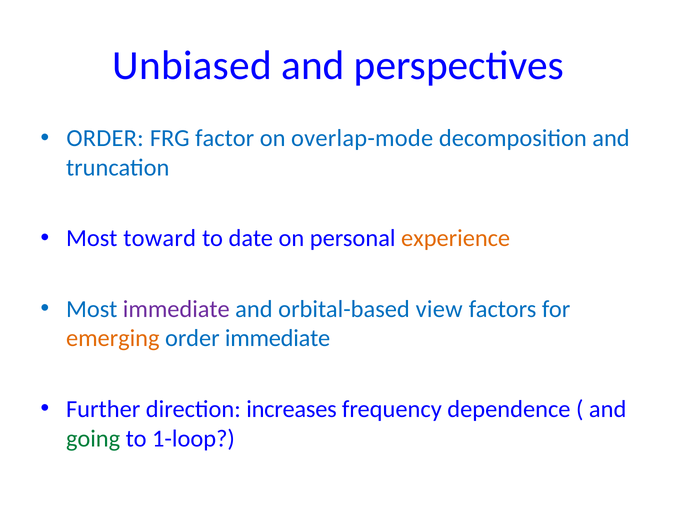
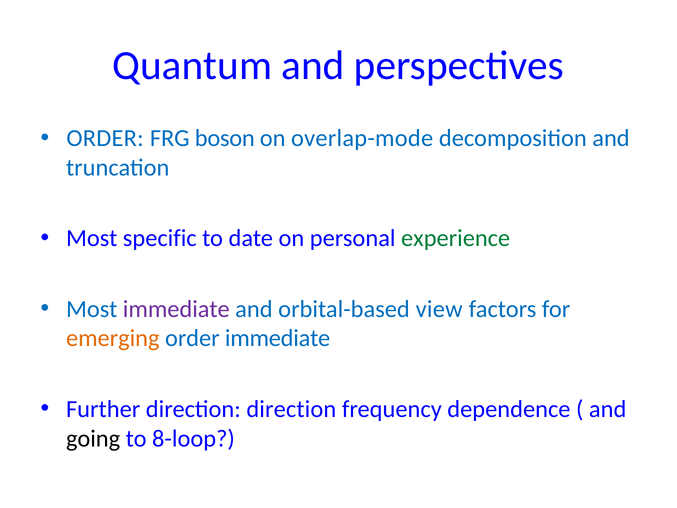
Unbiased: Unbiased -> Quantum (192, 66)
factor: factor -> boson (225, 138)
toward: toward -> specific (160, 238)
experience colour: orange -> green (456, 238)
direction increases: increases -> direction (291, 409)
going colour: green -> black (93, 438)
1-loop: 1-loop -> 8-loop (193, 438)
